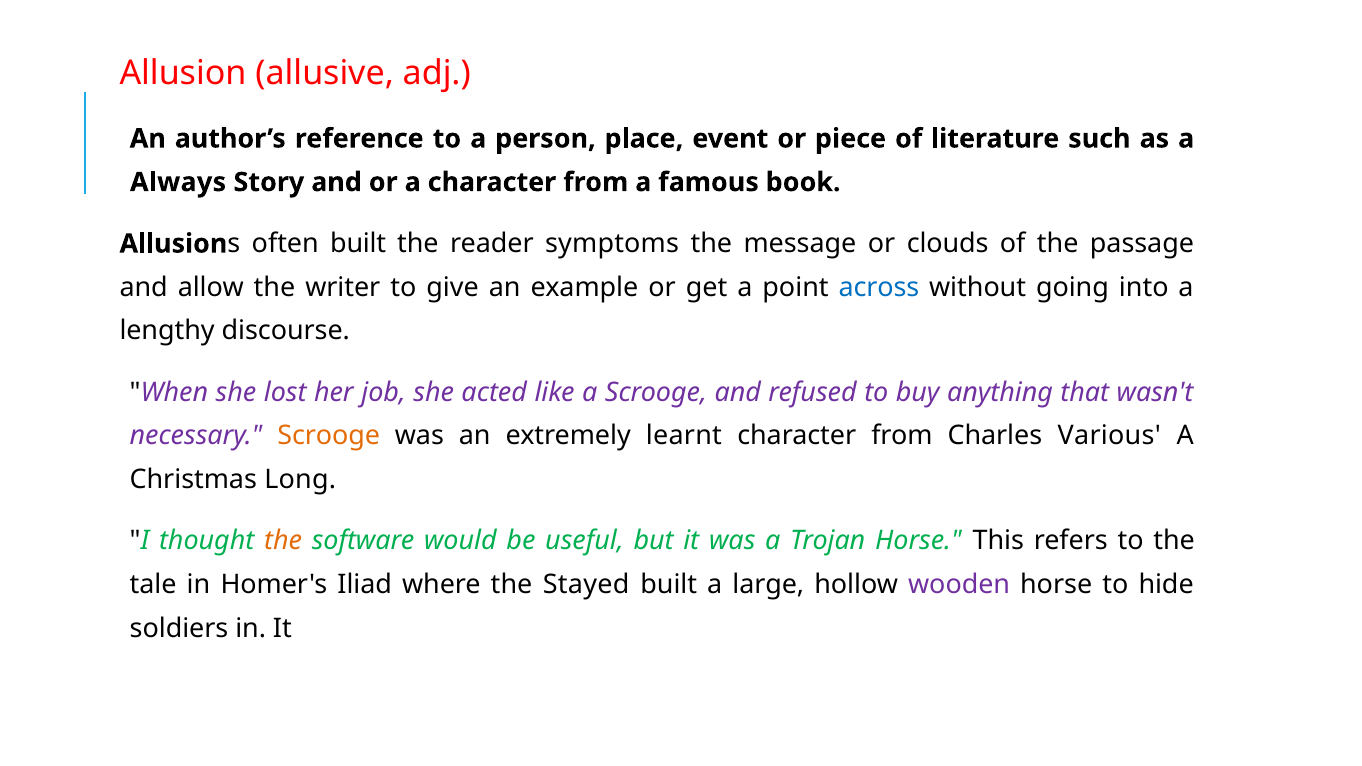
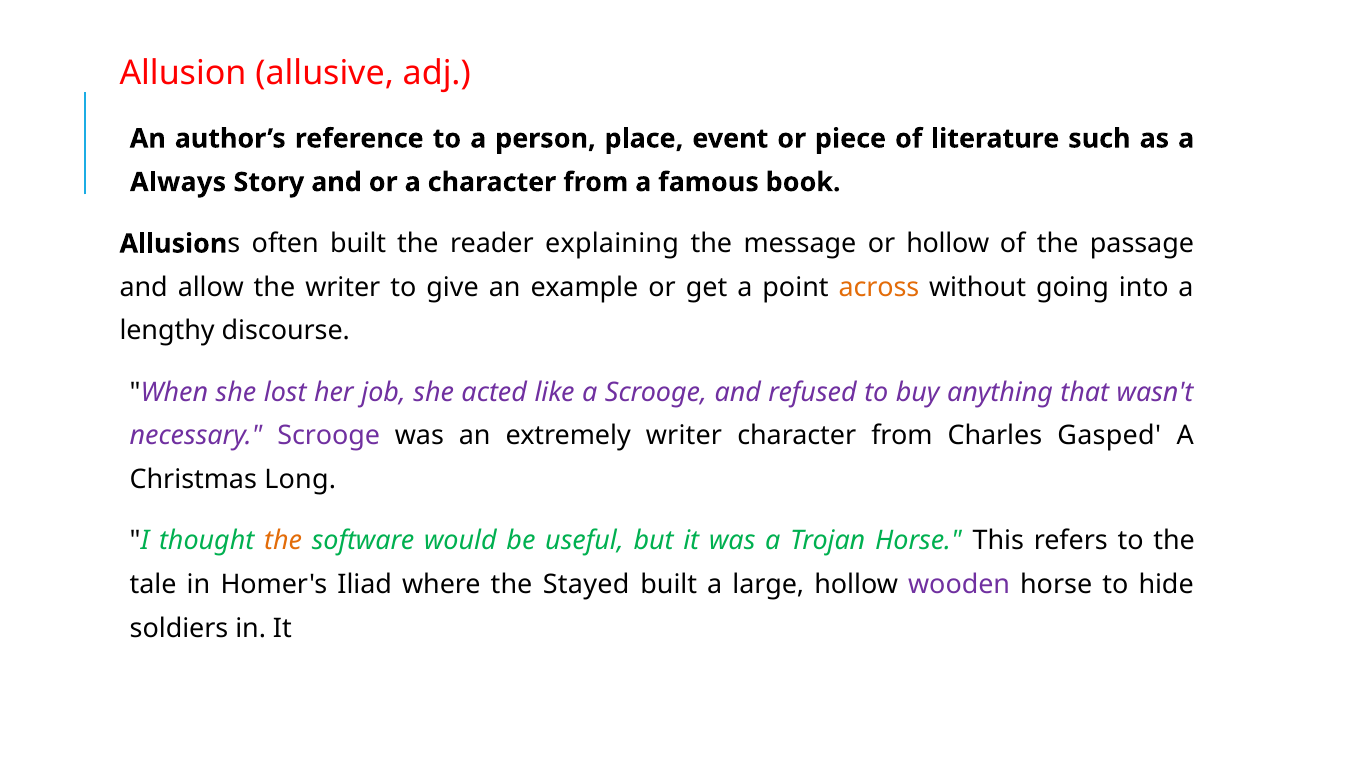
symptoms: symptoms -> explaining (612, 244)
or clouds: clouds -> hollow (948, 244)
across colour: blue -> orange (879, 287)
Scrooge colour: orange -> purple (329, 436)
extremely learnt: learnt -> writer (684, 436)
Various: Various -> Gasped (1109, 436)
